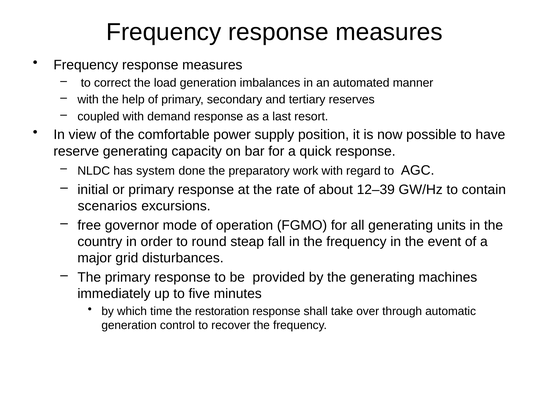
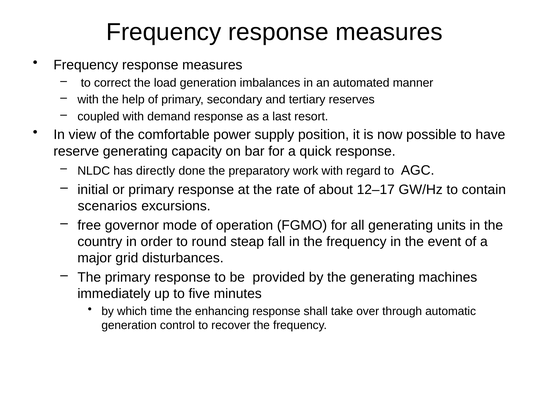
system: system -> directly (156, 171)
12–39: 12–39 -> 12–17 (376, 189)
restoration: restoration -> enhancing (222, 311)
